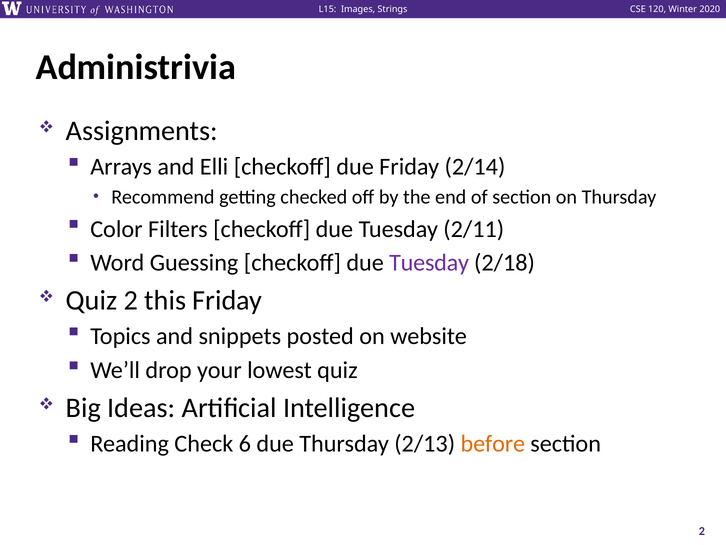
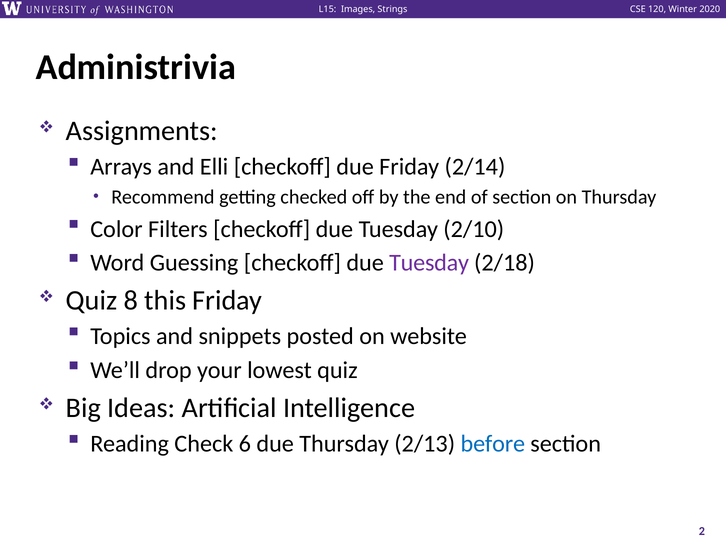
2/11: 2/11 -> 2/10 (474, 229)
Quiz 2: 2 -> 8 (131, 300)
before colour: orange -> blue (493, 443)
